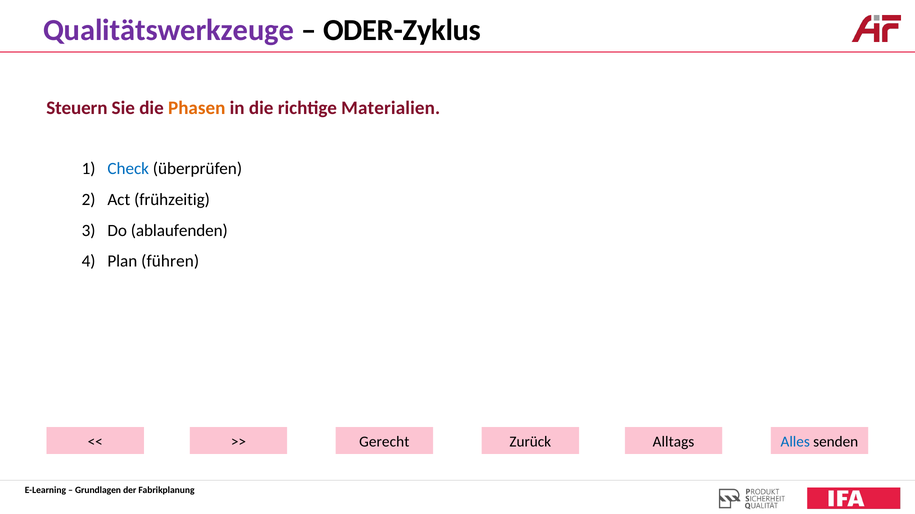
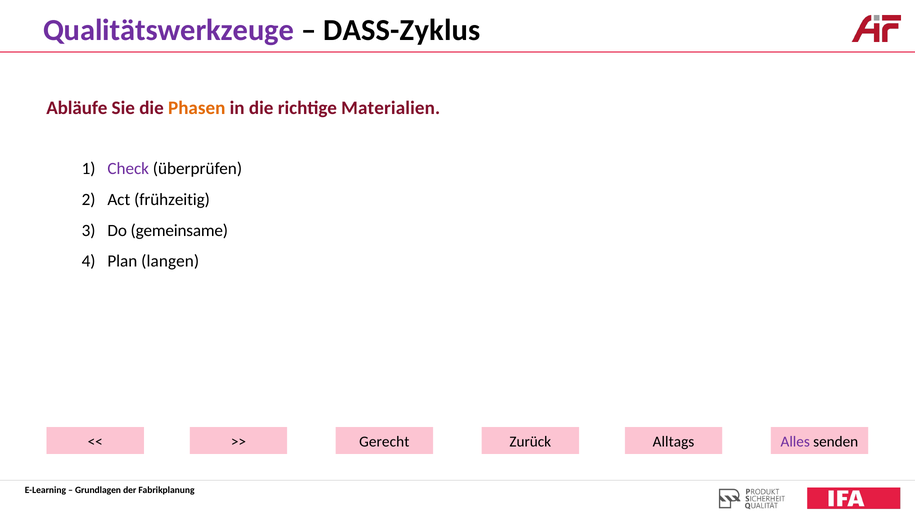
ODER-Zyklus: ODER-Zyklus -> DASS-Zyklus (402, 30)
Steuern: Steuern -> Abläufe (77, 108)
Check colour: blue -> purple (128, 169)
ablaufenden: ablaufenden -> gemeinsame (179, 231)
führen: führen -> langen (170, 262)
Alles colour: blue -> purple (795, 442)
